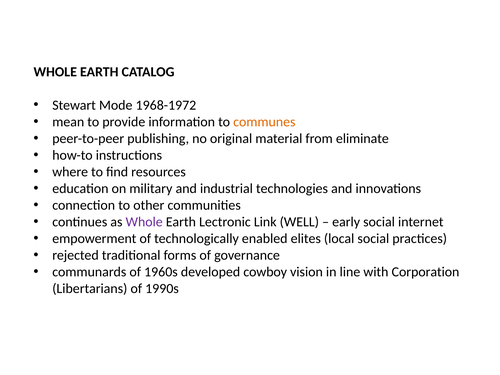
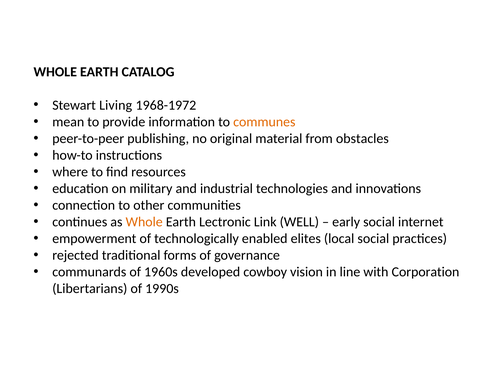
Mode: Mode -> Living (116, 105)
eliminate: eliminate -> obstacles (362, 139)
Whole colour: purple -> orange (144, 222)
